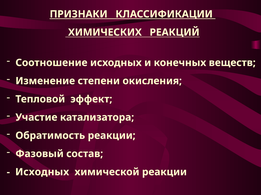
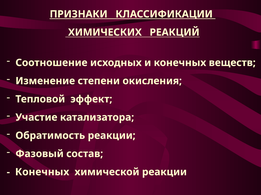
Исходных: Исходных -> Конечных (42, 173)
